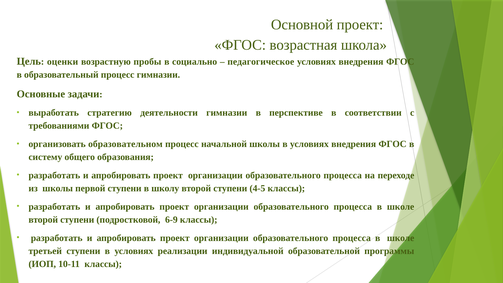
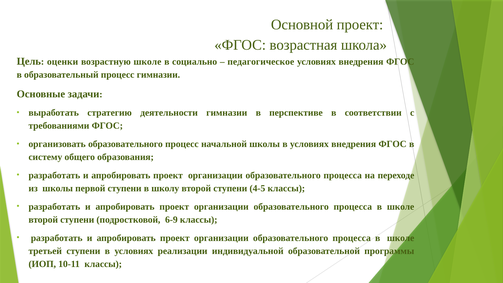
возрастную пробы: пробы -> школе (147, 62)
организовать образовательном: образовательном -> образовательного (125, 144)
